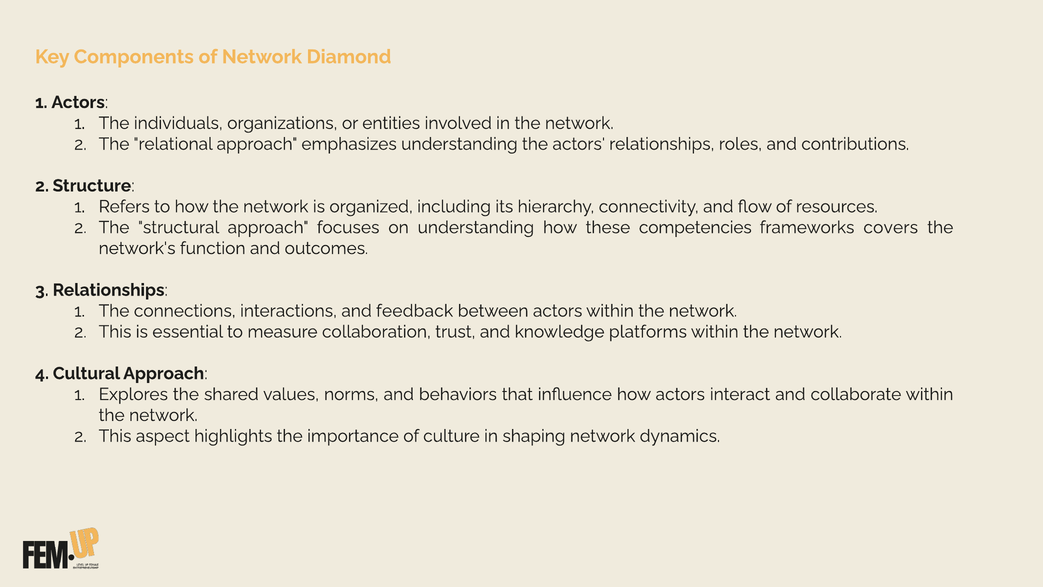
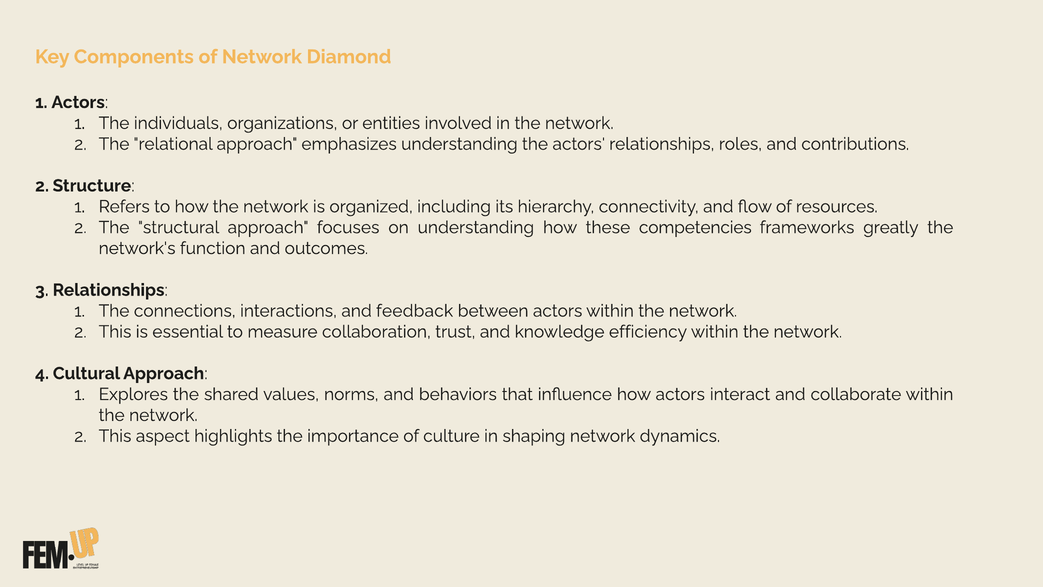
covers: covers -> greatly (891, 227)
platforms: platforms -> efficiency (648, 332)
